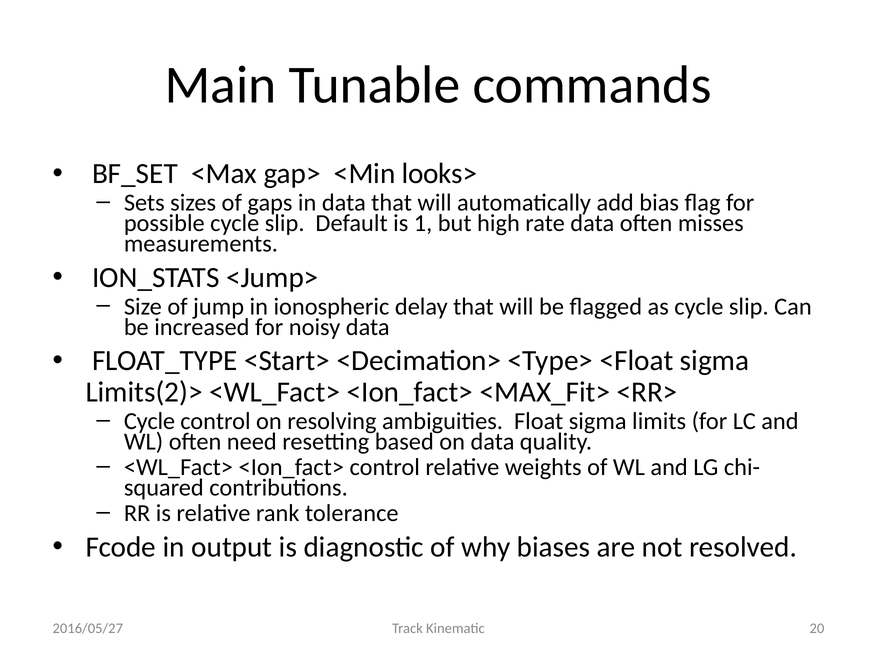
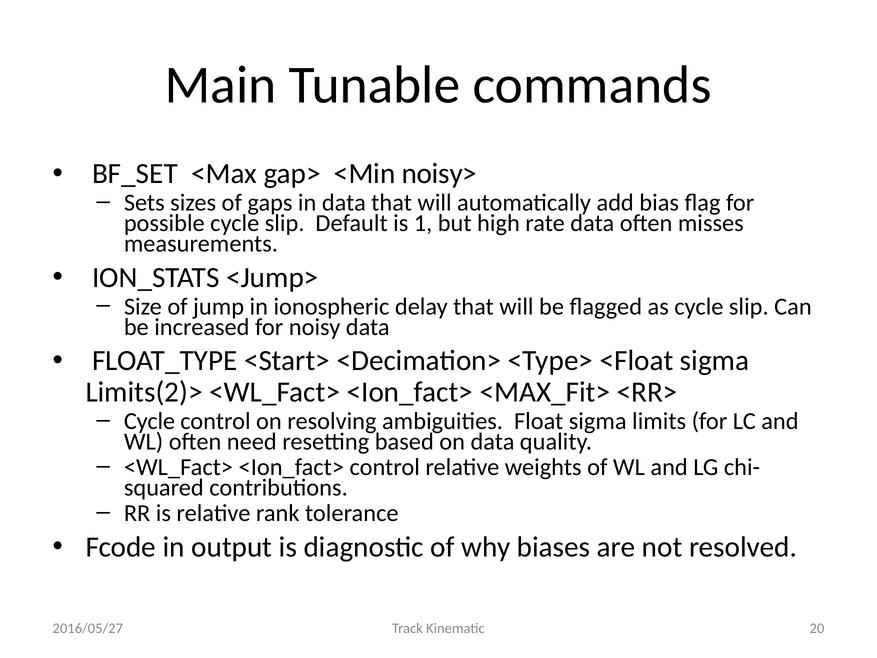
looks>: looks> -> noisy> (439, 173)
